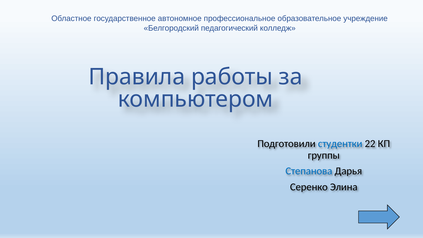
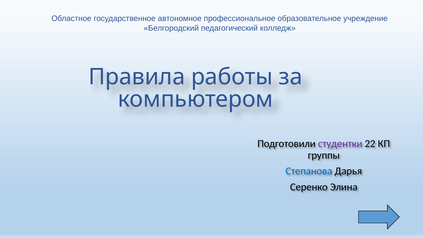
студентки colour: blue -> purple (340, 144)
